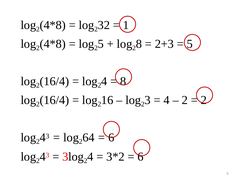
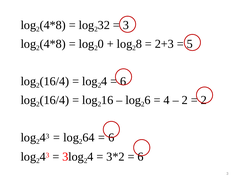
1: 1 -> 3 (126, 25)
2 5: 5 -> 0 (101, 44)
8: 8 -> 6 (123, 81)
2 3: 3 -> 6 (148, 100)
